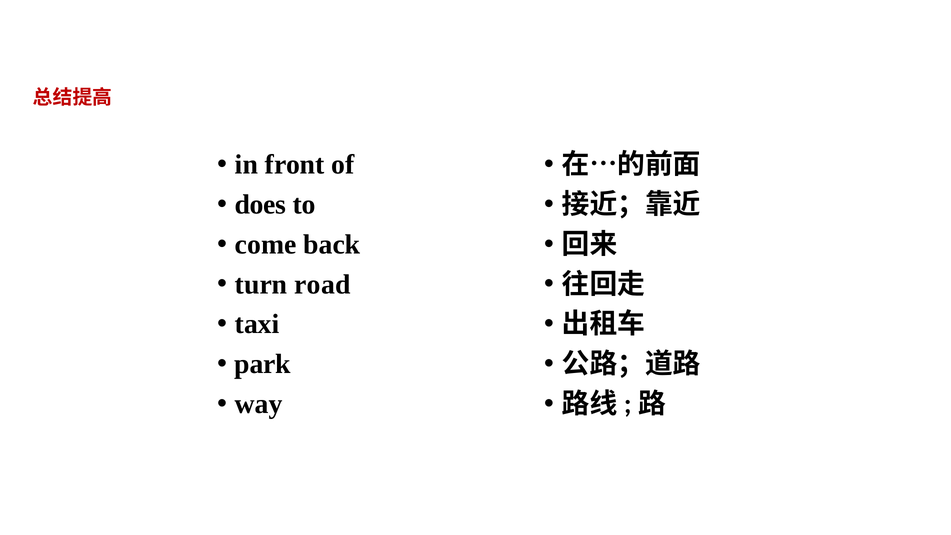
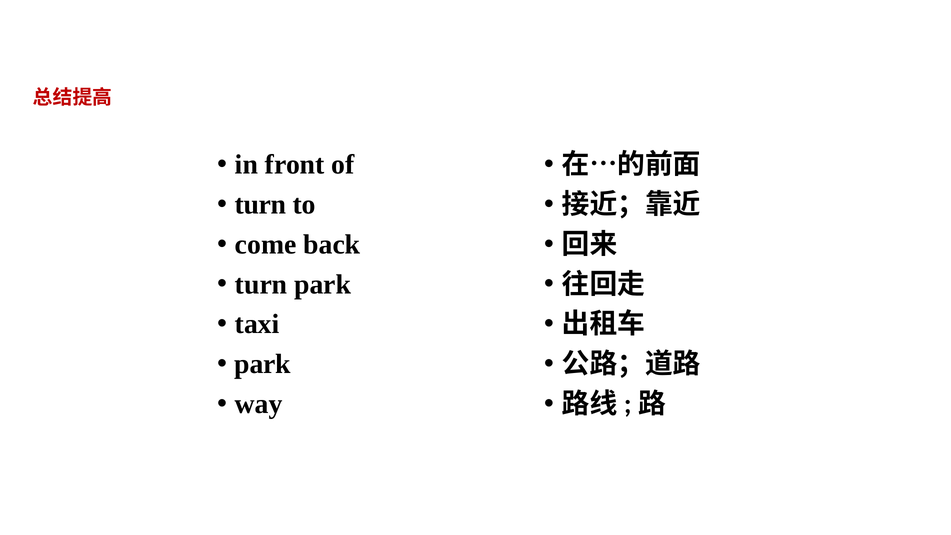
does: does -> turn (260, 205)
turn road: road -> park (323, 284)
